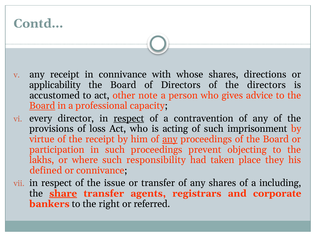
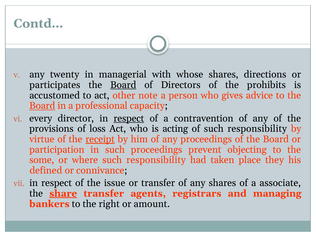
any receipt: receipt -> twenty (65, 75)
in connivance: connivance -> managerial (123, 75)
applicability: applicability -> participates (55, 85)
Board underline: none -> present (123, 85)
the directors: directors -> prohibits (266, 85)
of such imprisonment: imprisonment -> responsibility (257, 129)
receipt underline: none -> present (100, 139)
any underline: present -> none (170, 139)
lakhs: lakhs -> some (42, 160)
including: including -> associate (280, 183)
corporate: corporate -> managing (277, 193)
referred: referred -> amount (152, 204)
